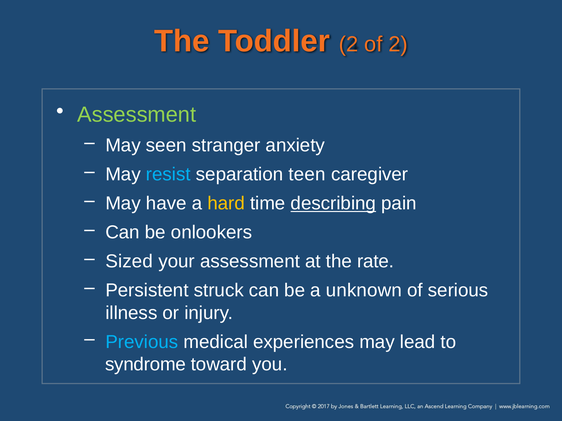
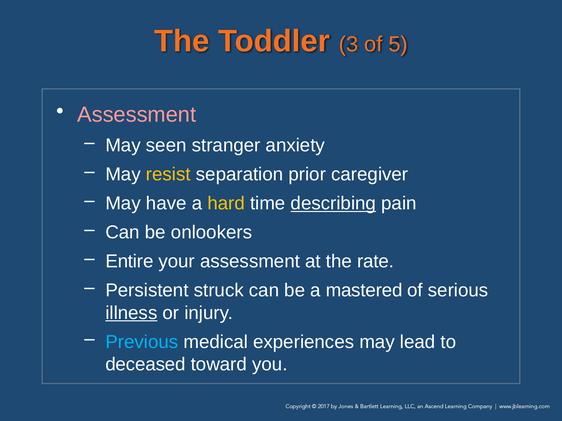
Toddler 2: 2 -> 3 (349, 44)
of 2: 2 -> 5 (398, 44)
Assessment colour: light green -> pink (137, 115)
resist colour: light blue -> yellow (168, 175)
teen: teen -> prior (307, 175)
Sized: Sized -> Entire (129, 262)
unknown: unknown -> mastered (364, 291)
illness underline: none -> present (131, 313)
syndrome: syndrome -> deceased (146, 365)
